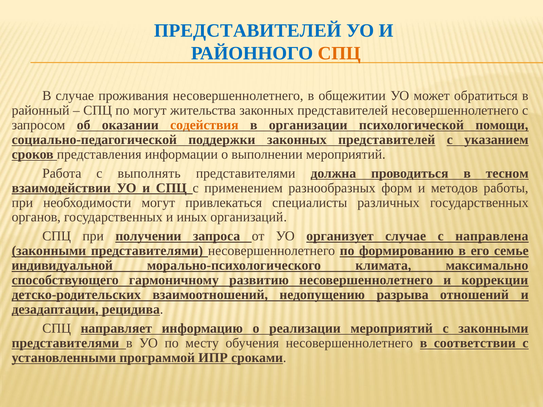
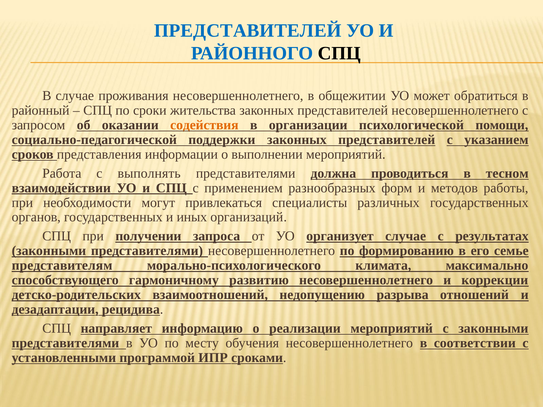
СПЦ colour: orange -> black (339, 53)
по могут: могут -> сроки (150, 110)
направлена: направлена -> результатах (492, 236)
индивидуальной: индивидуальной -> представителям (62, 266)
